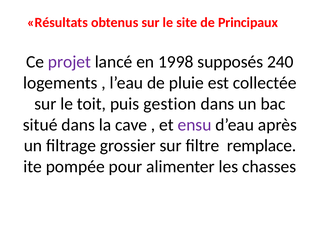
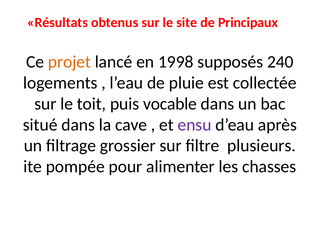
projet colour: purple -> orange (69, 62)
gestion: gestion -> vocable (170, 104)
remplace: remplace -> plusieurs (262, 146)
